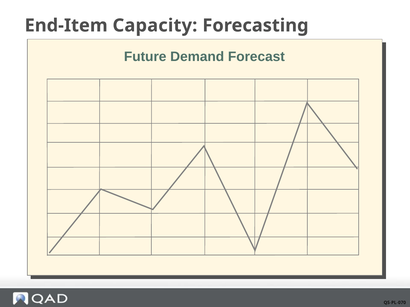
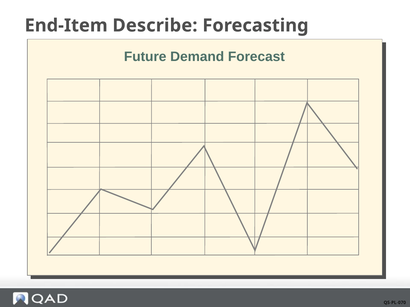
Capacity: Capacity -> Describe (155, 26)
